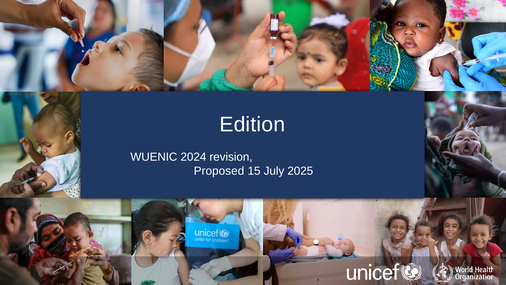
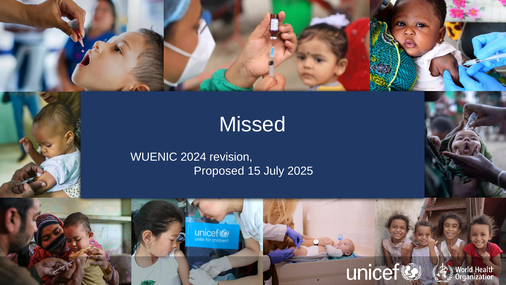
Edition: Edition -> Missed (252, 125)
